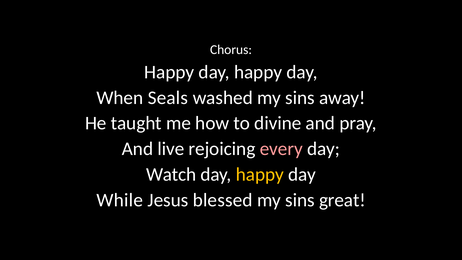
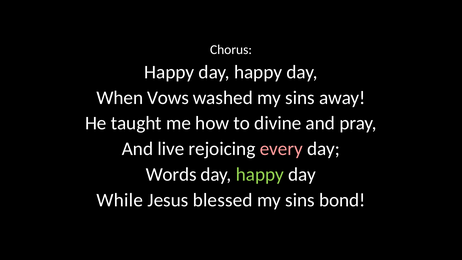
Seals: Seals -> Vows (168, 98)
Watch: Watch -> Words (171, 174)
happy colour: yellow -> light green (260, 174)
great: great -> bond (342, 200)
